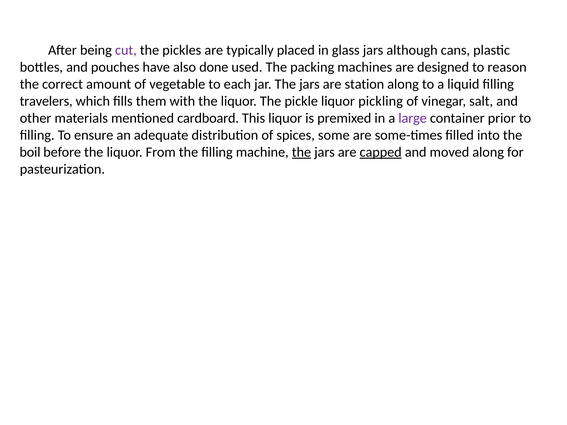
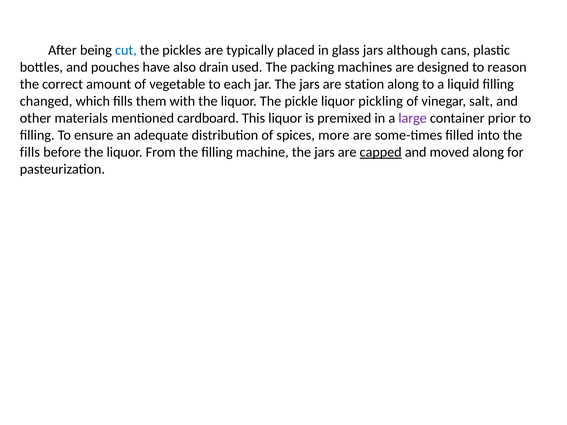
cut colour: purple -> blue (126, 50)
done: done -> drain (214, 67)
travelers: travelers -> changed (46, 101)
some: some -> more (334, 135)
boil: boil -> fills (30, 152)
the underline: present -> none (302, 152)
